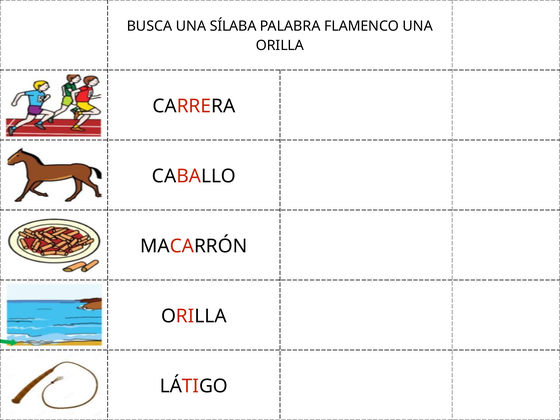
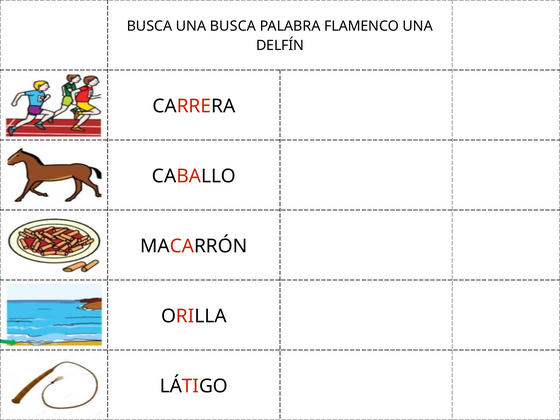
UNA SÍLABA: SÍLABA -> BUSCA (233, 26)
ORILLA: ORILLA -> DELFÍN (280, 46)
